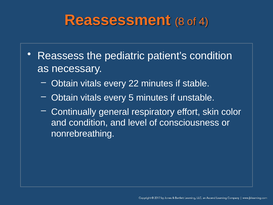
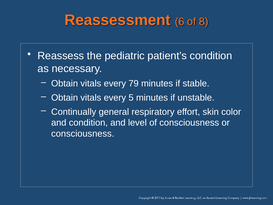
8: 8 -> 6 (180, 22)
4: 4 -> 8 (204, 22)
22: 22 -> 79 (134, 83)
nonrebreathing: nonrebreathing -> consciousness (83, 134)
